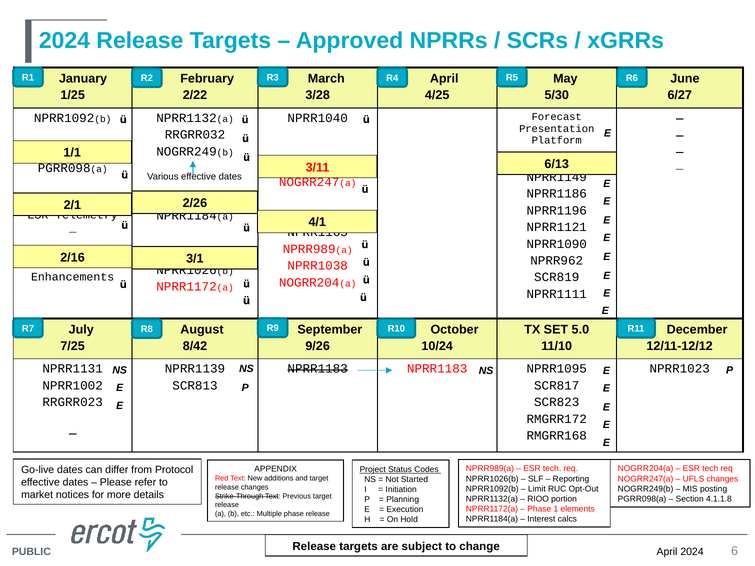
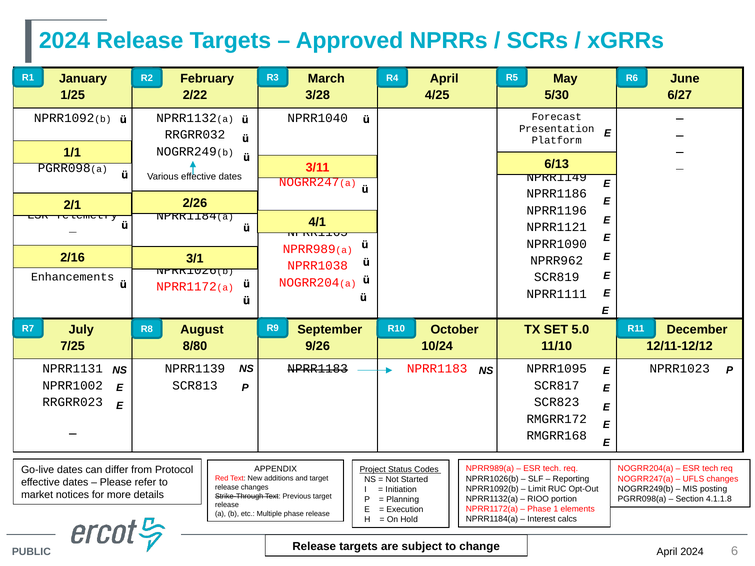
8/42: 8/42 -> 8/80 (195, 346)
